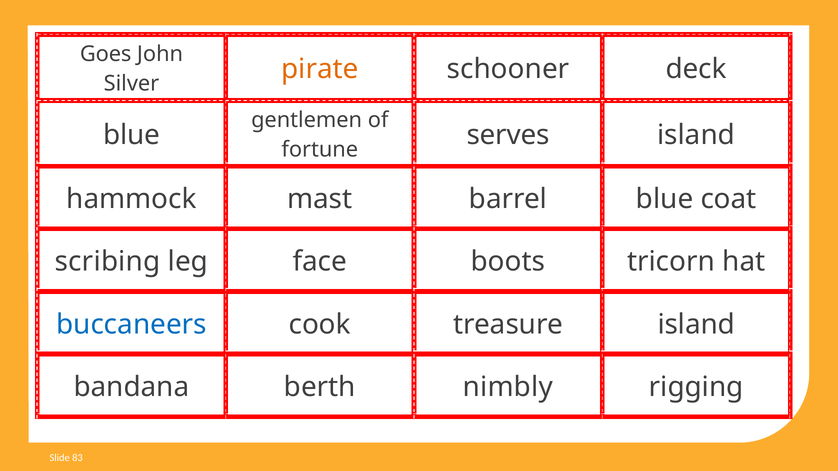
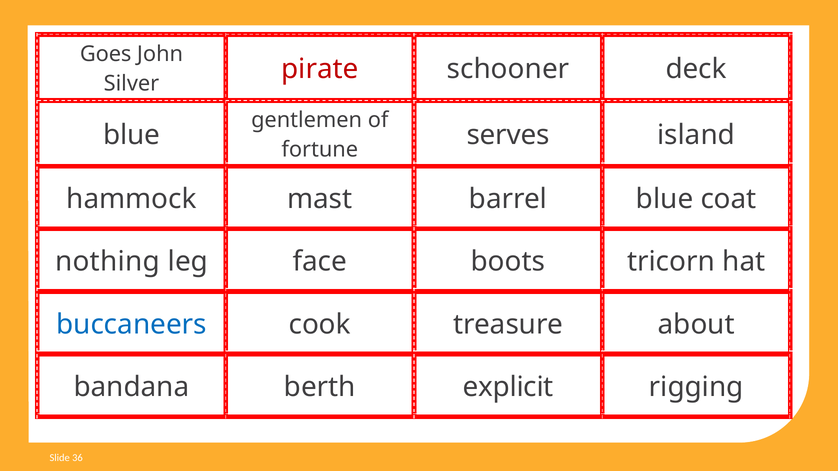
pirate colour: orange -> red (320, 69)
scribing: scribing -> nothing (108, 262)
treasure island: island -> about (696, 325)
nimbly: nimbly -> explicit (508, 387)
83: 83 -> 36 (77, 458)
